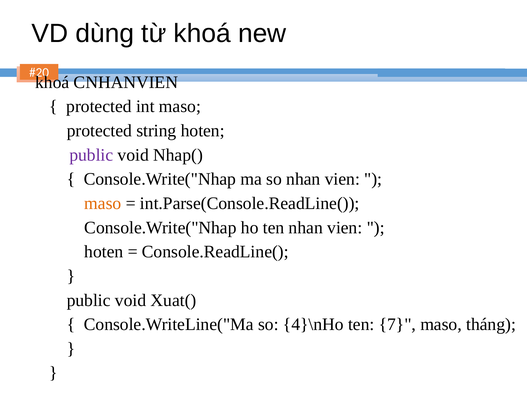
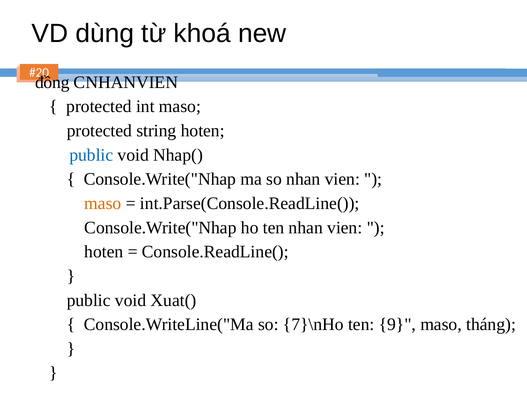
khoá: khoá -> đồng (52, 82)
public colour: purple -> blue (91, 155)
4}\nHo: 4}\nHo -> 7}\nHo (313, 325)
7: 7 -> 9 (397, 325)
